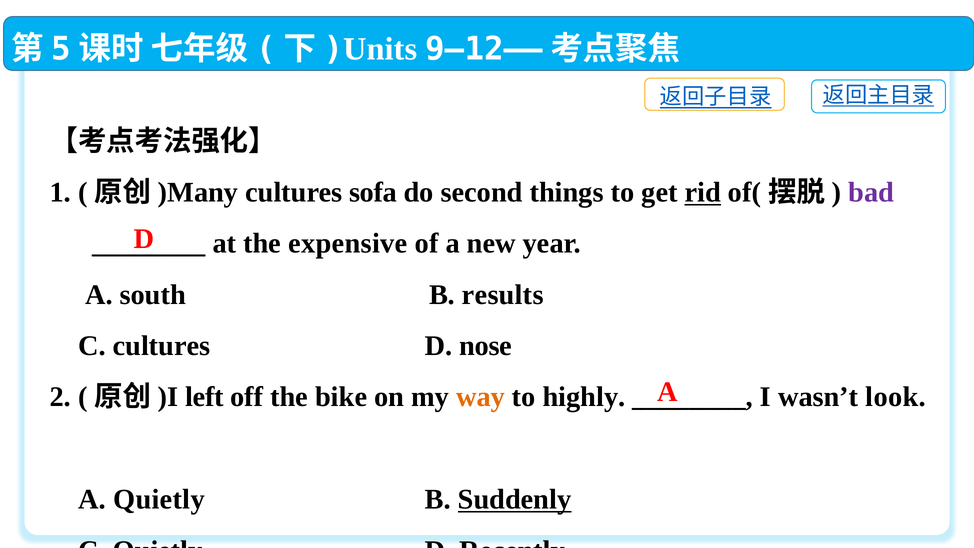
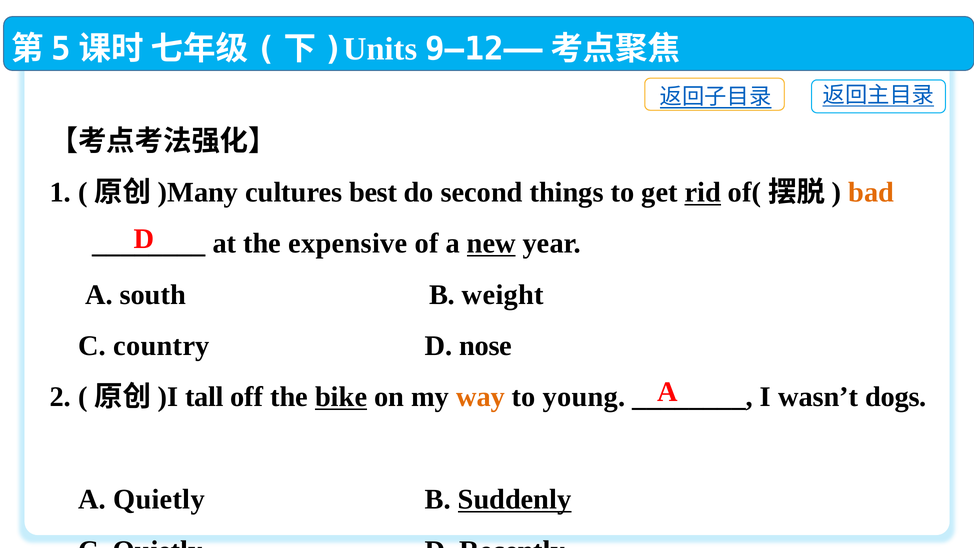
sofa: sofa -> best (373, 192)
bad colour: purple -> orange (871, 192)
new underline: none -> present (491, 244)
results: results -> weight (503, 295)
C cultures: cultures -> country (161, 346)
left: left -> tall (204, 397)
bike underline: none -> present (341, 397)
highly: highly -> young (584, 397)
look: look -> dogs (896, 397)
